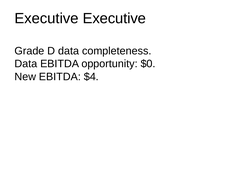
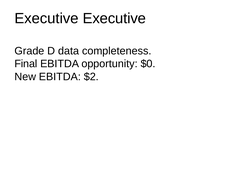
Data: Data -> Final (26, 64)
$4: $4 -> $2 (91, 77)
